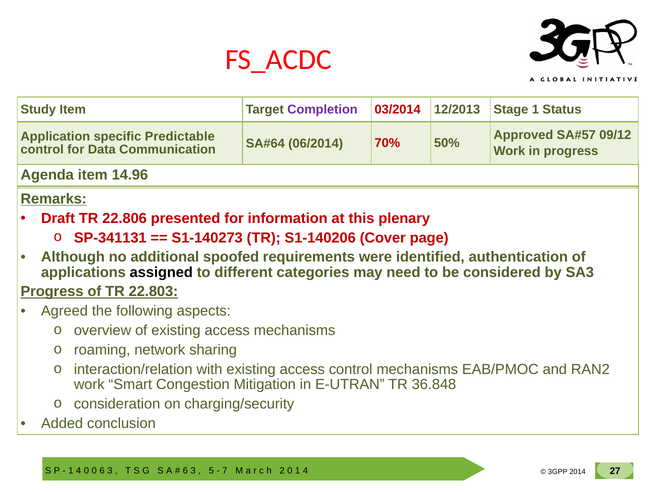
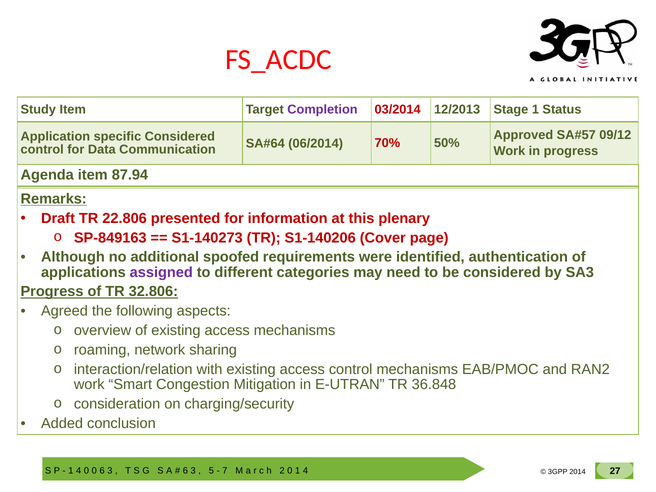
specific Predictable: Predictable -> Considered (180, 136)
14.96: 14.96 -> 87.94 (130, 175)
SP-341131: SP-341131 -> SP-849163 (110, 238)
assigned colour: black -> purple (161, 272)
22.803: 22.803 -> 32.806 (153, 292)
